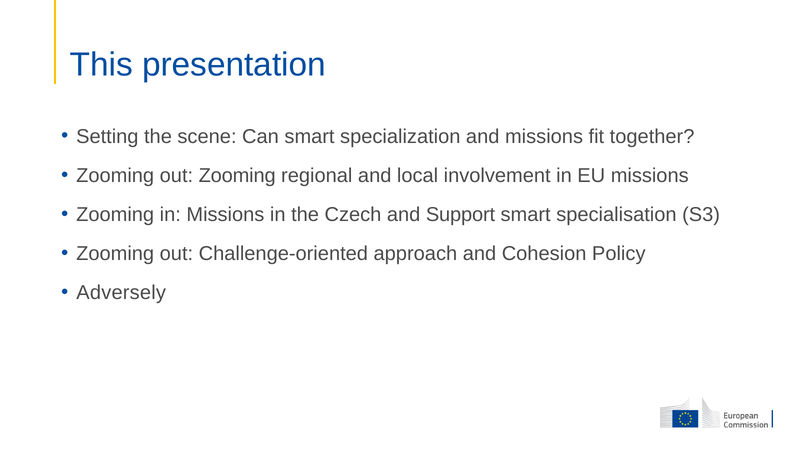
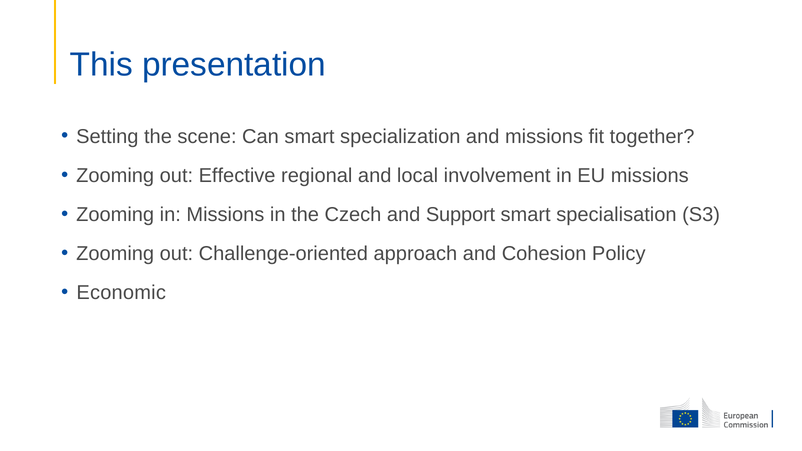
out Zooming: Zooming -> Effective (237, 176)
Adversely: Adversely -> Economic (121, 293)
